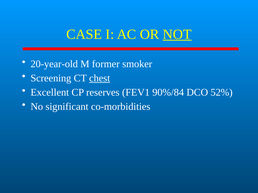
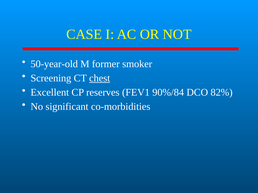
NOT underline: present -> none (177, 34)
20-year-old: 20-year-old -> 50-year-old (54, 64)
52%: 52% -> 82% (222, 93)
